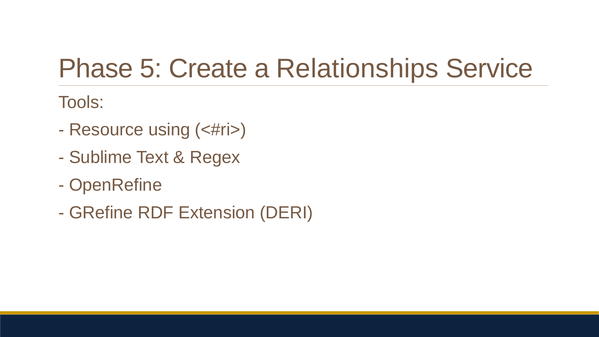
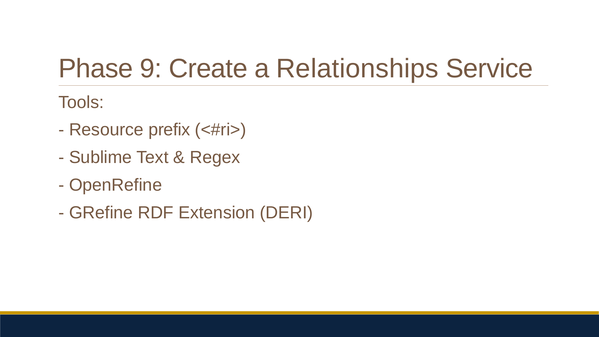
5: 5 -> 9 (151, 69)
using: using -> prefix (169, 130)
